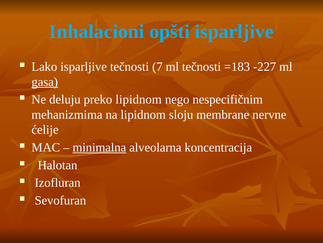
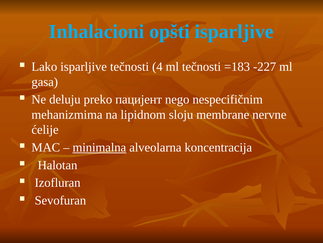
7: 7 -> 4 (157, 67)
gasa underline: present -> none (45, 82)
preko lipidnom: lipidnom -> пацијент (139, 99)
